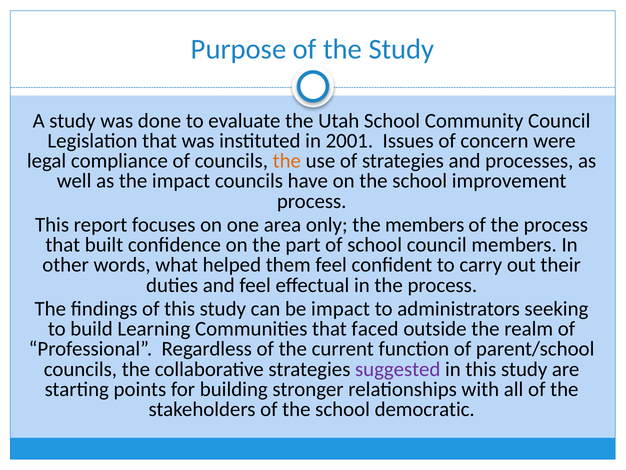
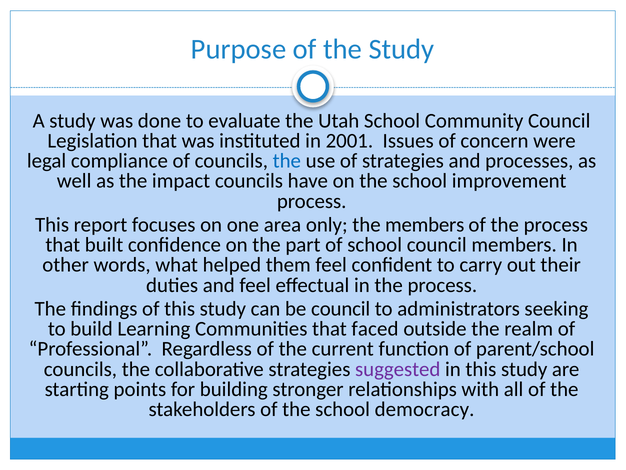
the colour: orange -> blue (287, 161)
be impact: impact -> council (341, 309)
democratic: democratic -> democracy (425, 409)
